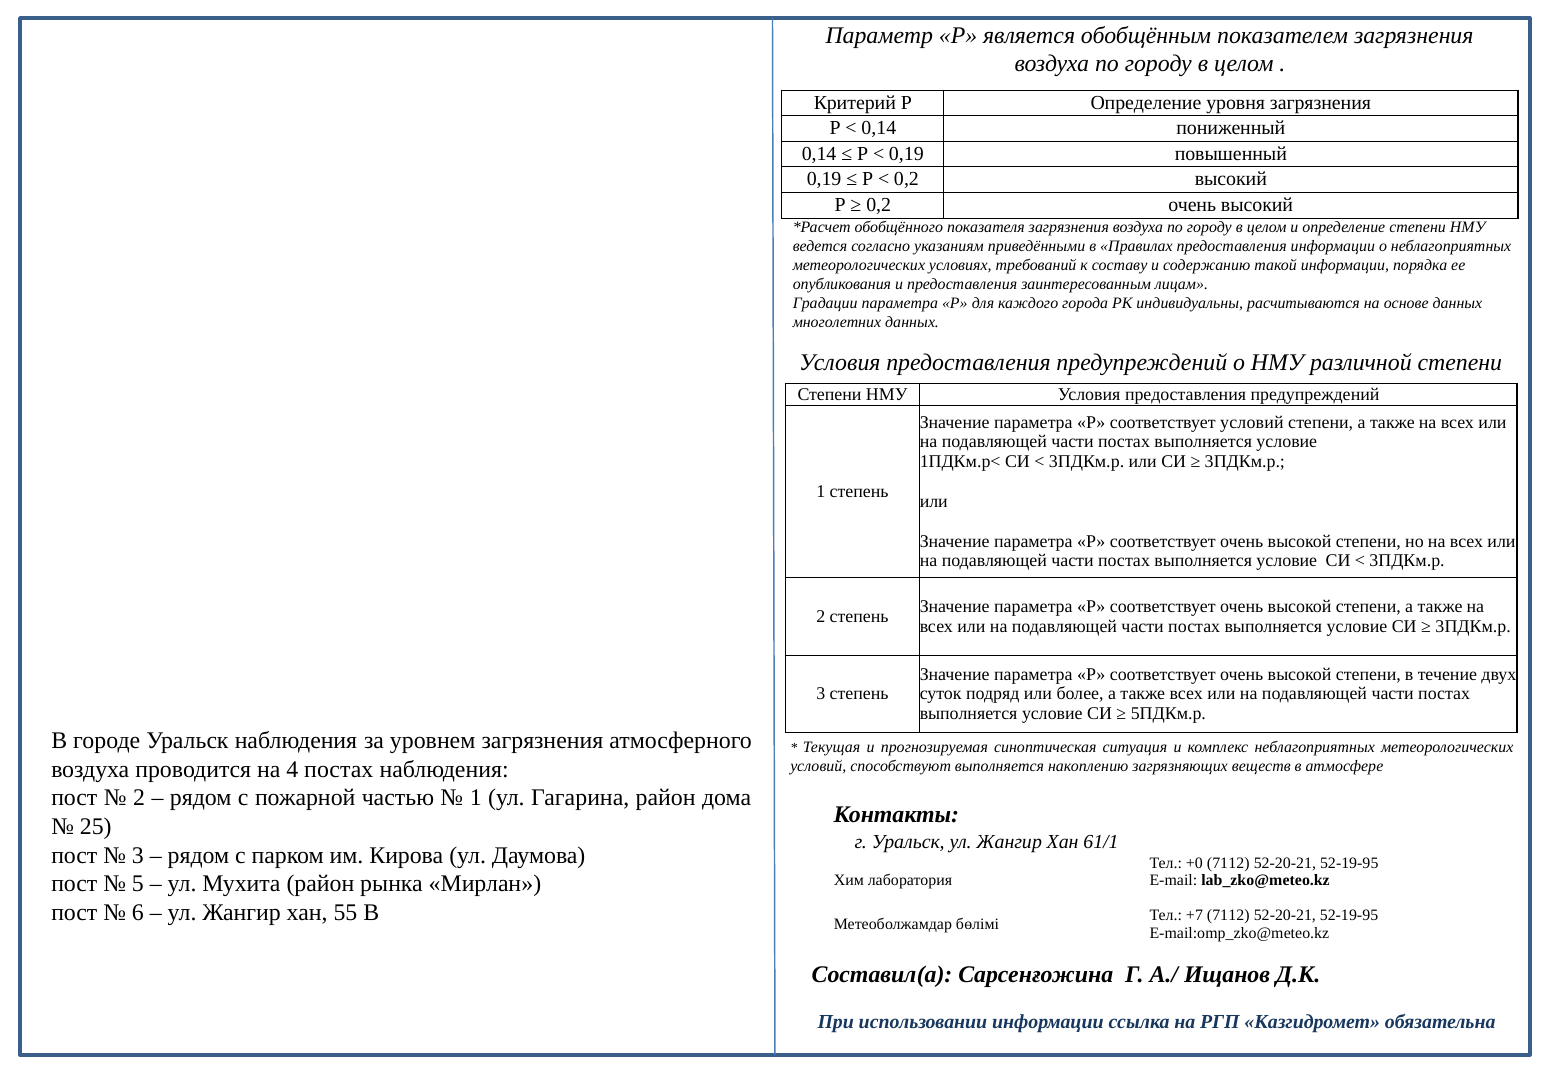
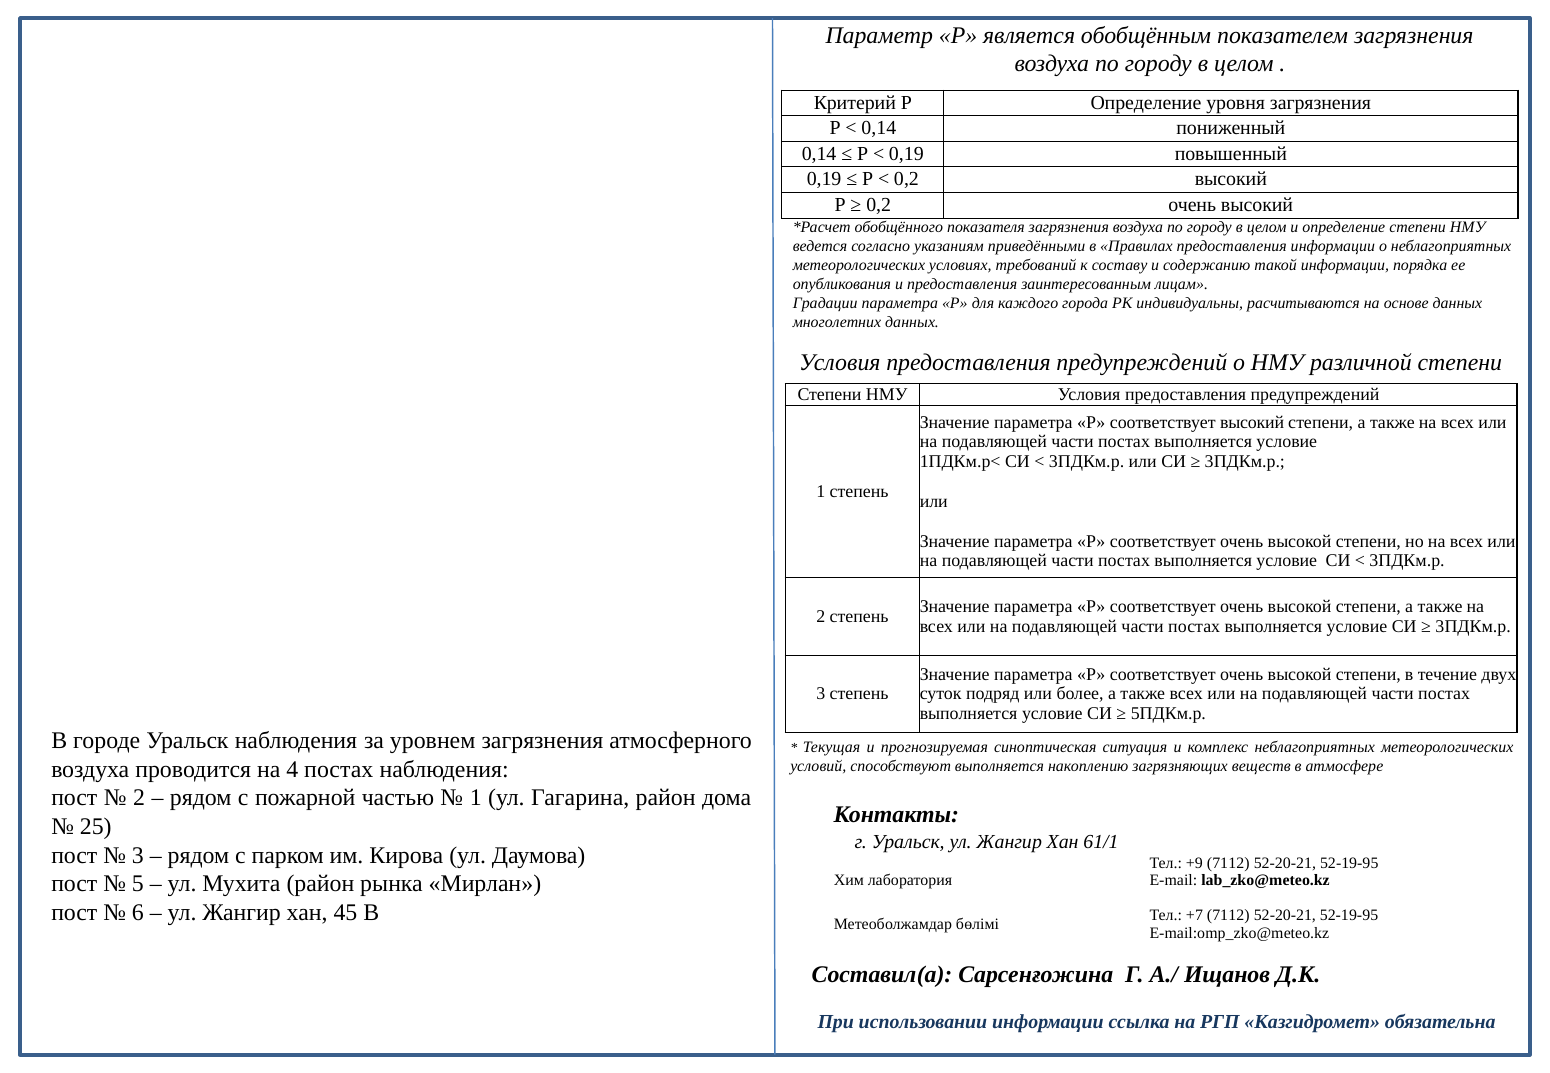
соответствует условий: условий -> высокий (1252, 422)
+0: +0 -> +9 (1194, 863)
55: 55 -> 45 (345, 912)
